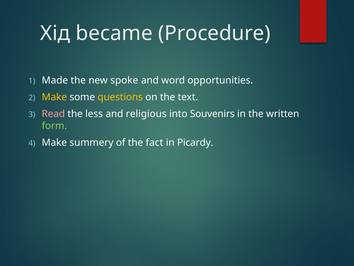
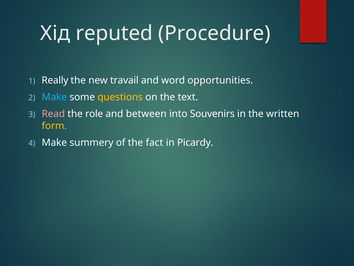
became: became -> reputed (114, 33)
Made: Made -> Really (55, 80)
spoke: spoke -> travail (124, 80)
Make colour: yellow -> light blue (54, 97)
less: less -> role (94, 114)
religious: religious -> between (146, 114)
form colour: light green -> yellow (54, 126)
